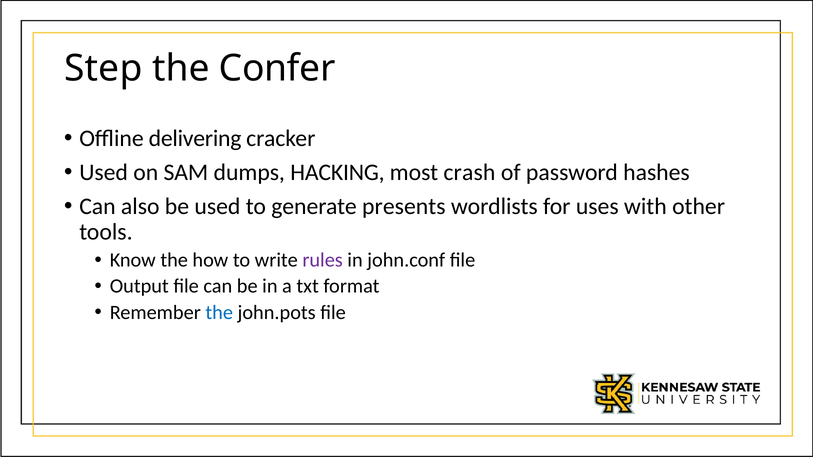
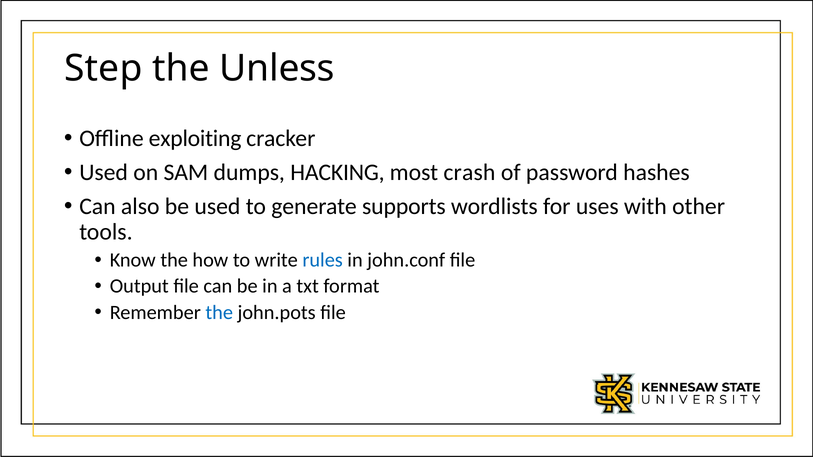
Confer: Confer -> Unless (277, 68)
delivering: delivering -> exploiting (195, 138)
presents: presents -> supports (404, 207)
rules colour: purple -> blue (323, 260)
